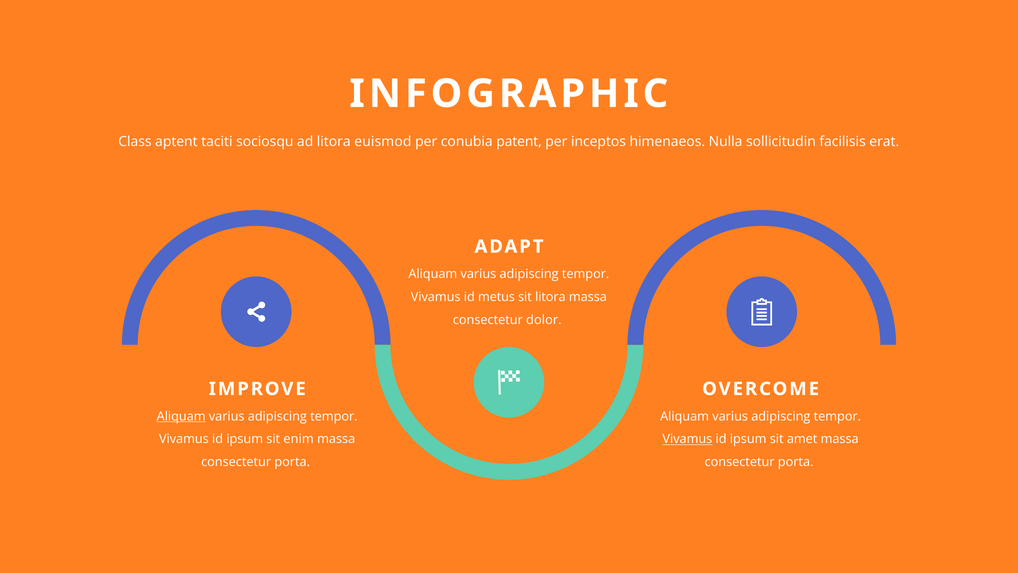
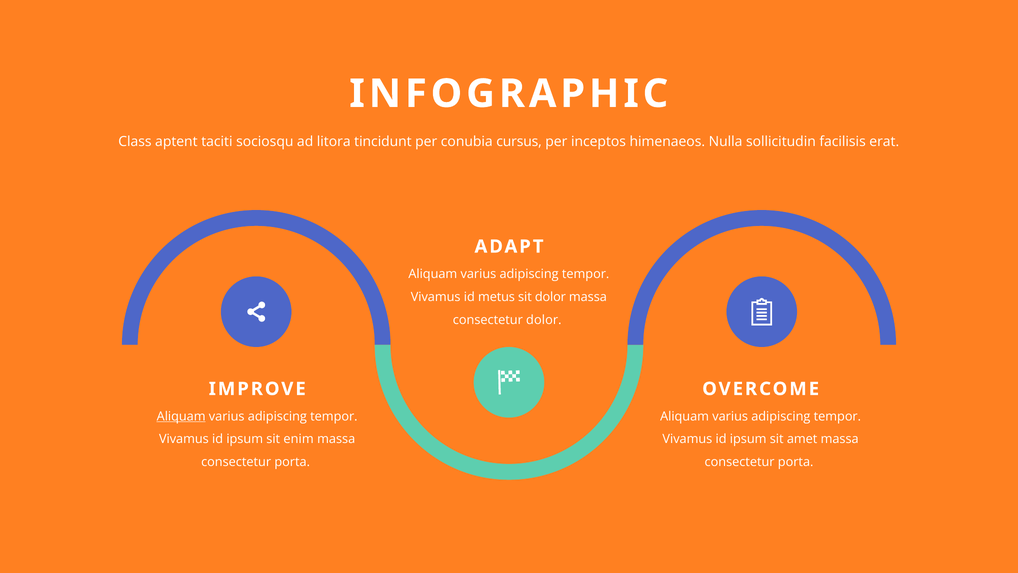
euismod: euismod -> tincidunt (383, 142)
patent: patent -> cursus (519, 142)
sit litora: litora -> dolor (550, 297)
Vivamus underline: present -> none (687, 439)
